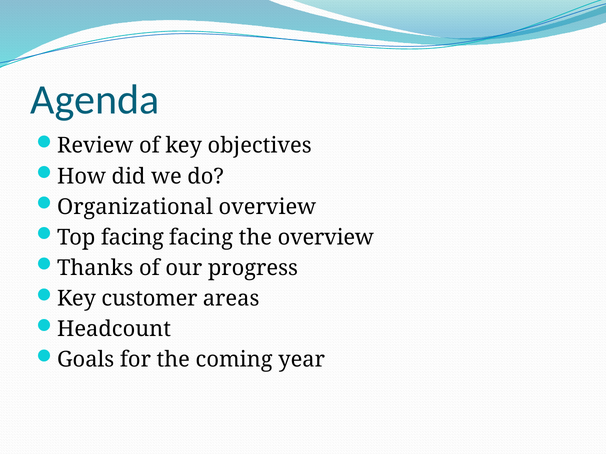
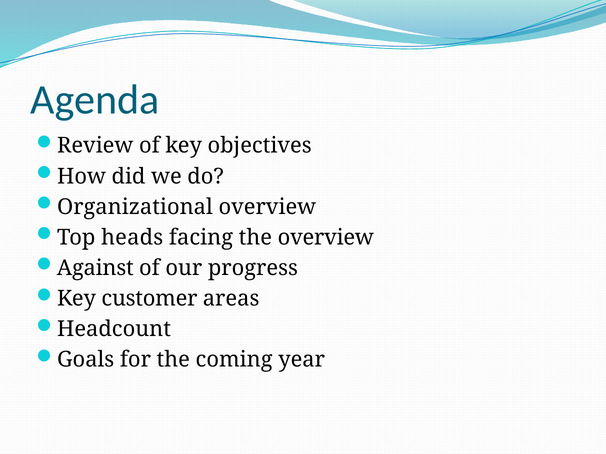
Top facing: facing -> heads (132, 238)
Thanks: Thanks -> Against (95, 268)
